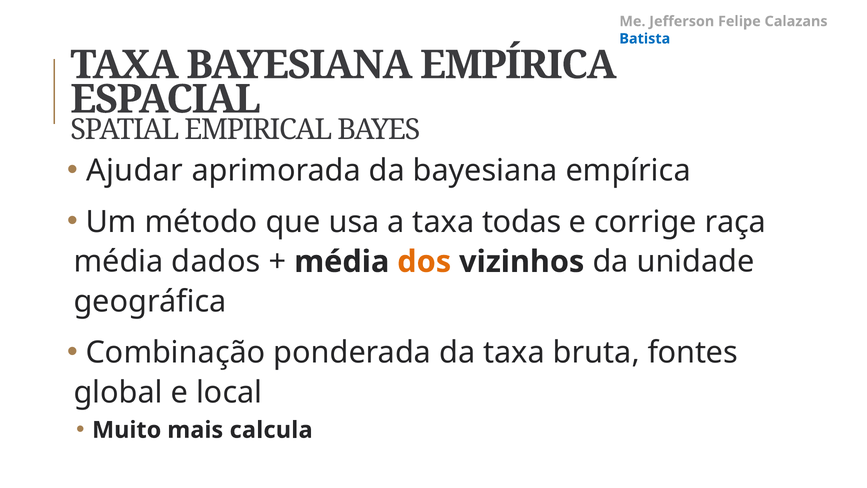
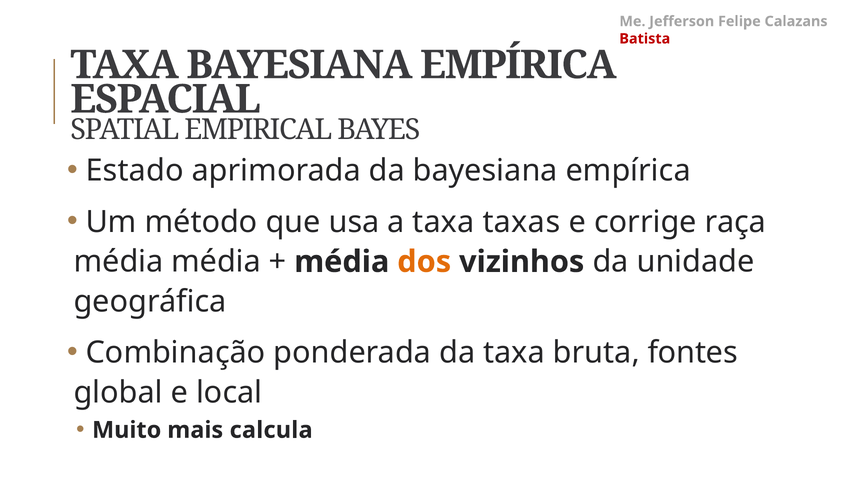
Batista colour: blue -> red (645, 39)
Ajudar: Ajudar -> Estado (135, 171)
todas: todas -> taxas (521, 222)
média dados: dados -> média (216, 262)
